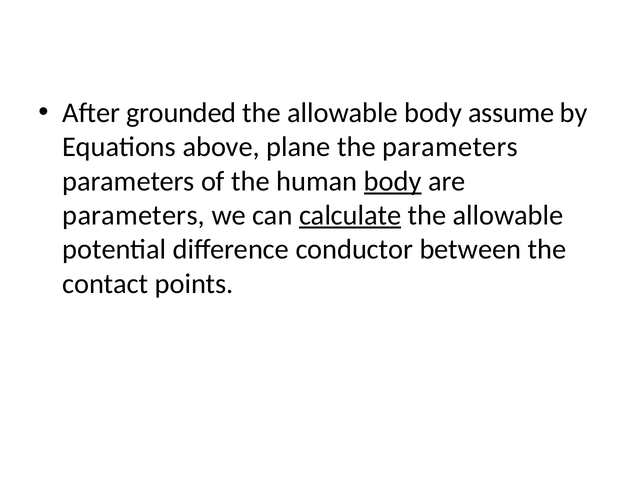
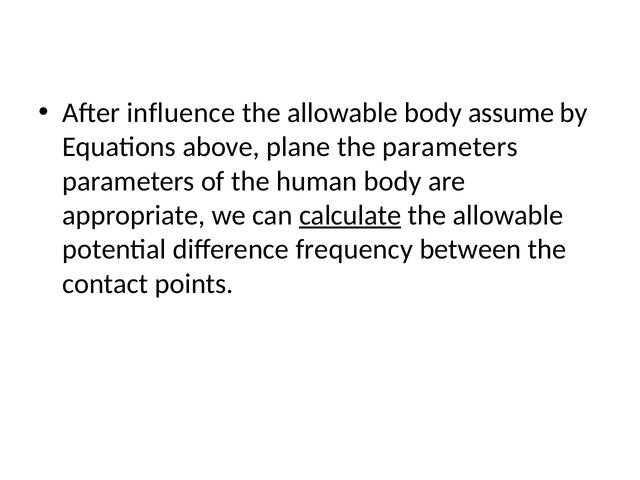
grounded: grounded -> influence (181, 113)
body underline: present -> none (393, 181)
parameters: parameters -> appropriate (134, 215)
conductor: conductor -> frequency (354, 249)
